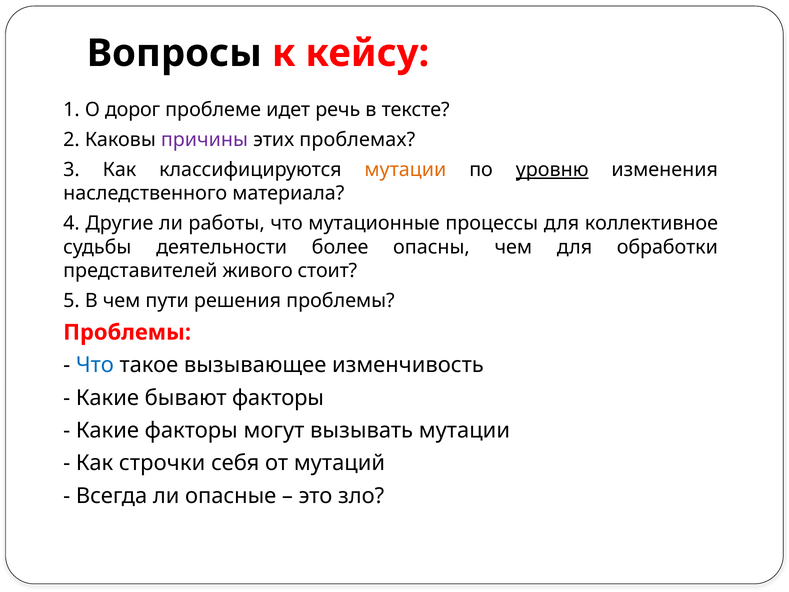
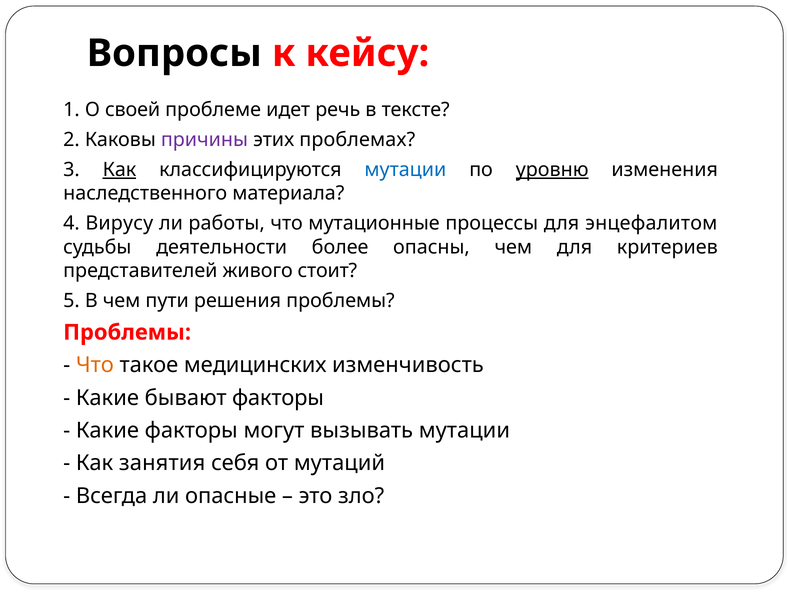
дорог: дорог -> своей (133, 110)
Как underline: none -> present (119, 170)
мутации colour: orange -> blue (405, 170)
Другие: Другие -> Вирусу (119, 223)
коллективное: коллективное -> энцефалитом (651, 223)
обработки: обработки -> критериев (667, 247)
Что colour: blue -> orange (95, 365)
вызывающее: вызывающее -> медицинских (255, 365)
строчки: строчки -> занятия (162, 463)
